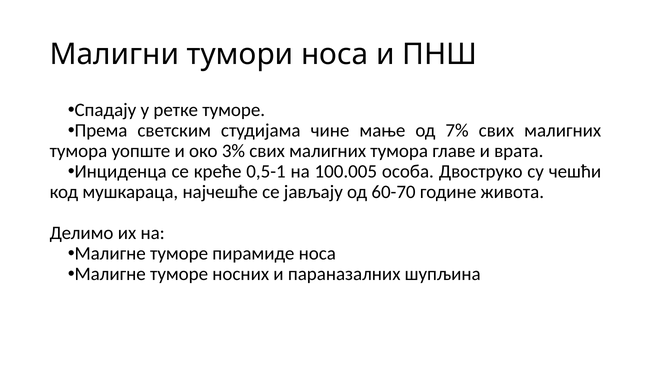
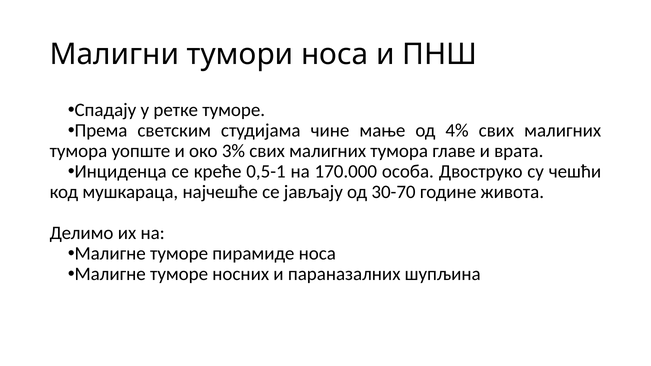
7%: 7% -> 4% (457, 131)
100.005: 100.005 -> 170.000 (346, 172)
60-70: 60-70 -> 30-70 (394, 192)
